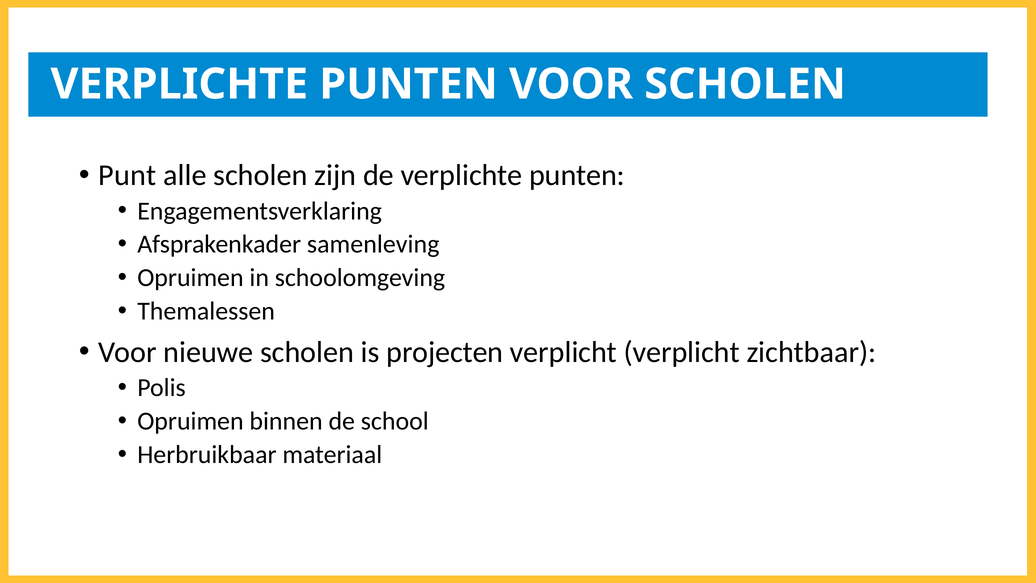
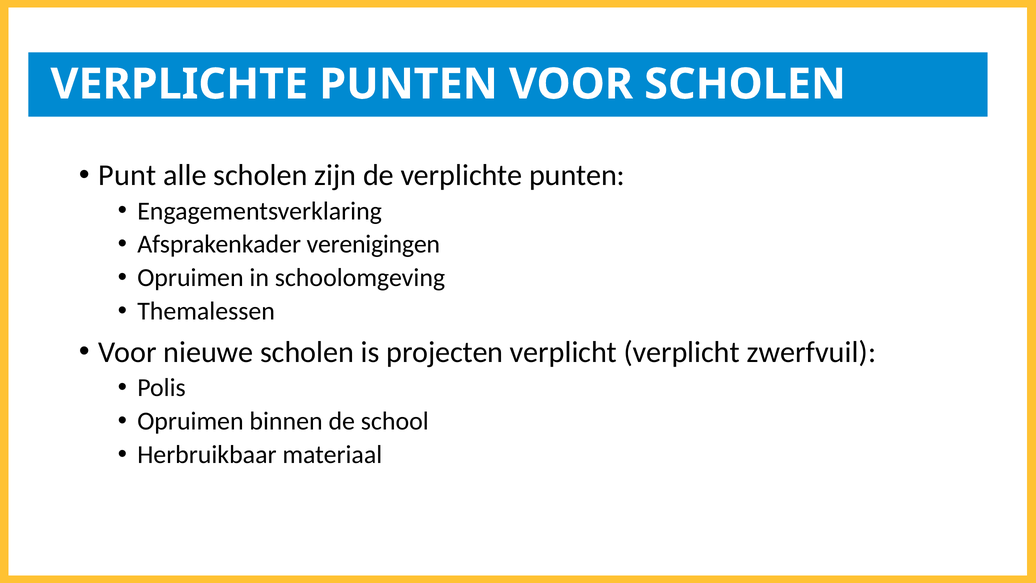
samenleving: samenleving -> verenigingen (373, 244)
zichtbaar: zichtbaar -> zwerfvuil (811, 352)
